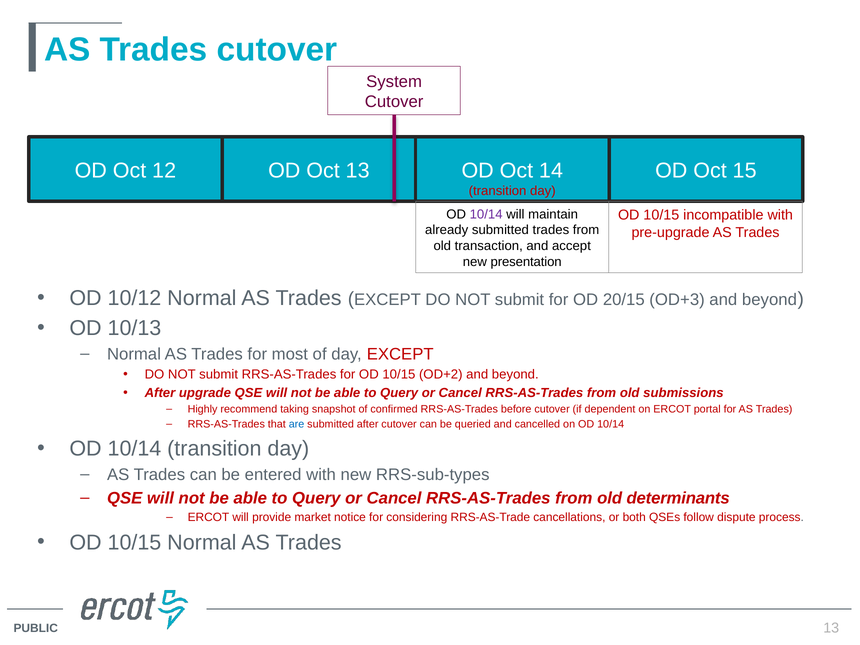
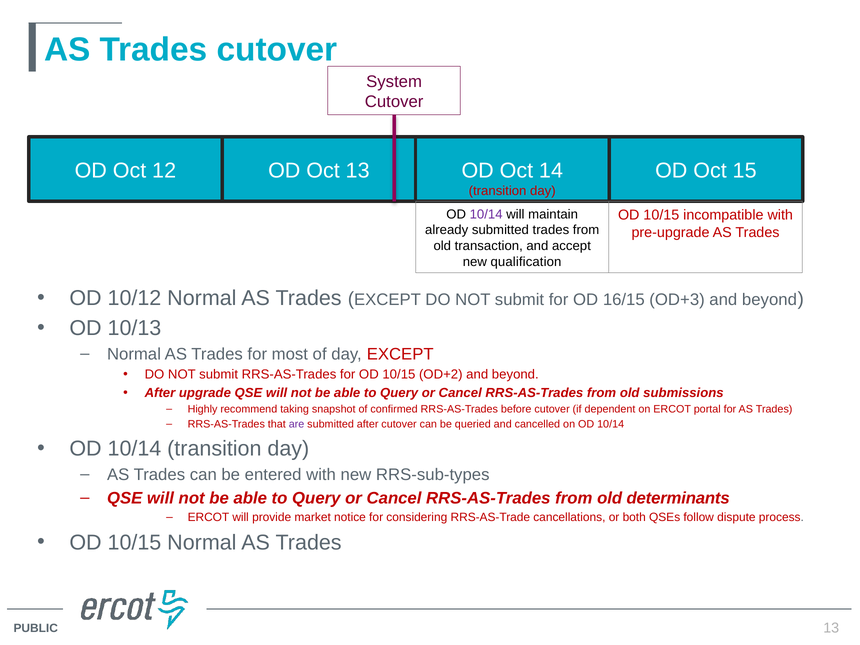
presentation: presentation -> qualification (526, 262)
20/15: 20/15 -> 16/15 (624, 300)
are colour: blue -> purple (297, 424)
